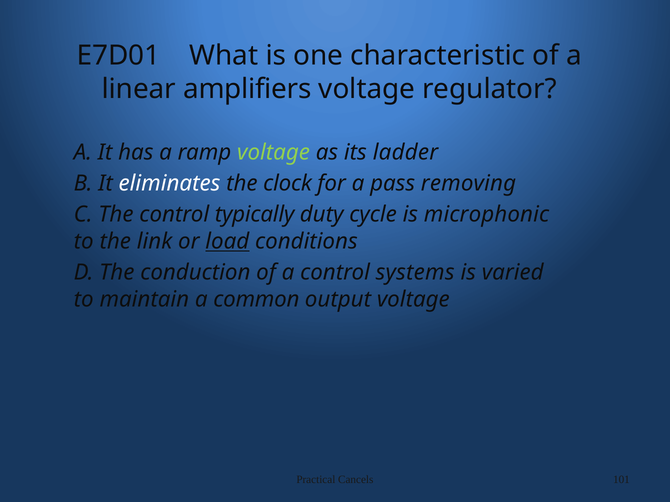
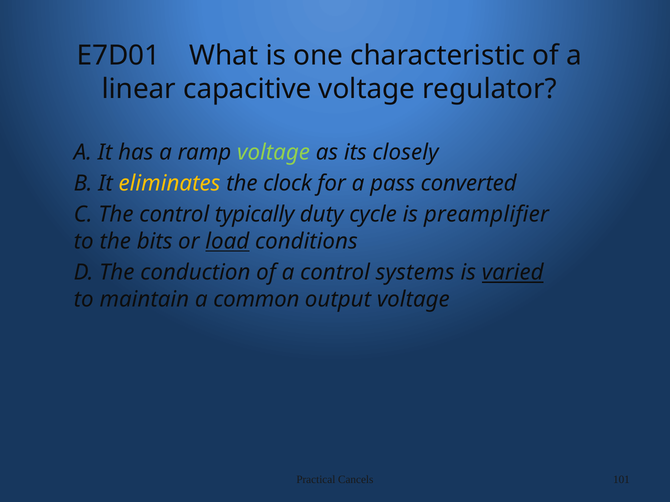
amplifiers: amplifiers -> capacitive (247, 89)
ladder: ladder -> closely (406, 152)
eliminates colour: white -> yellow (169, 184)
removing: removing -> converted (469, 184)
microphonic: microphonic -> preamplifier (486, 215)
link: link -> bits (155, 242)
varied underline: none -> present (513, 273)
